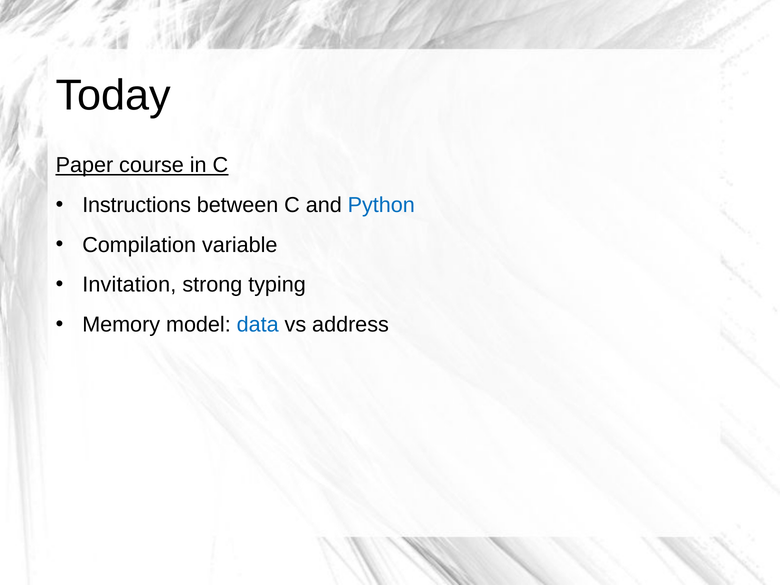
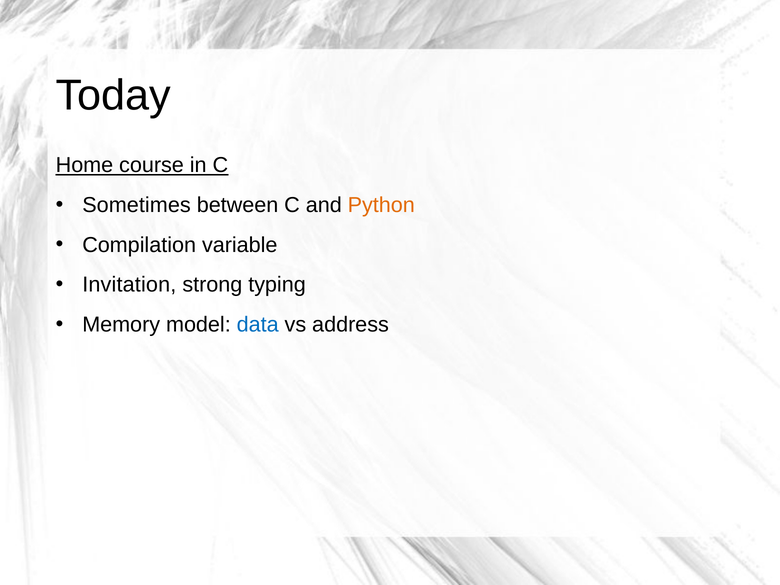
Paper: Paper -> Home (84, 165)
Instructions: Instructions -> Sometimes (137, 205)
Python colour: blue -> orange (381, 205)
